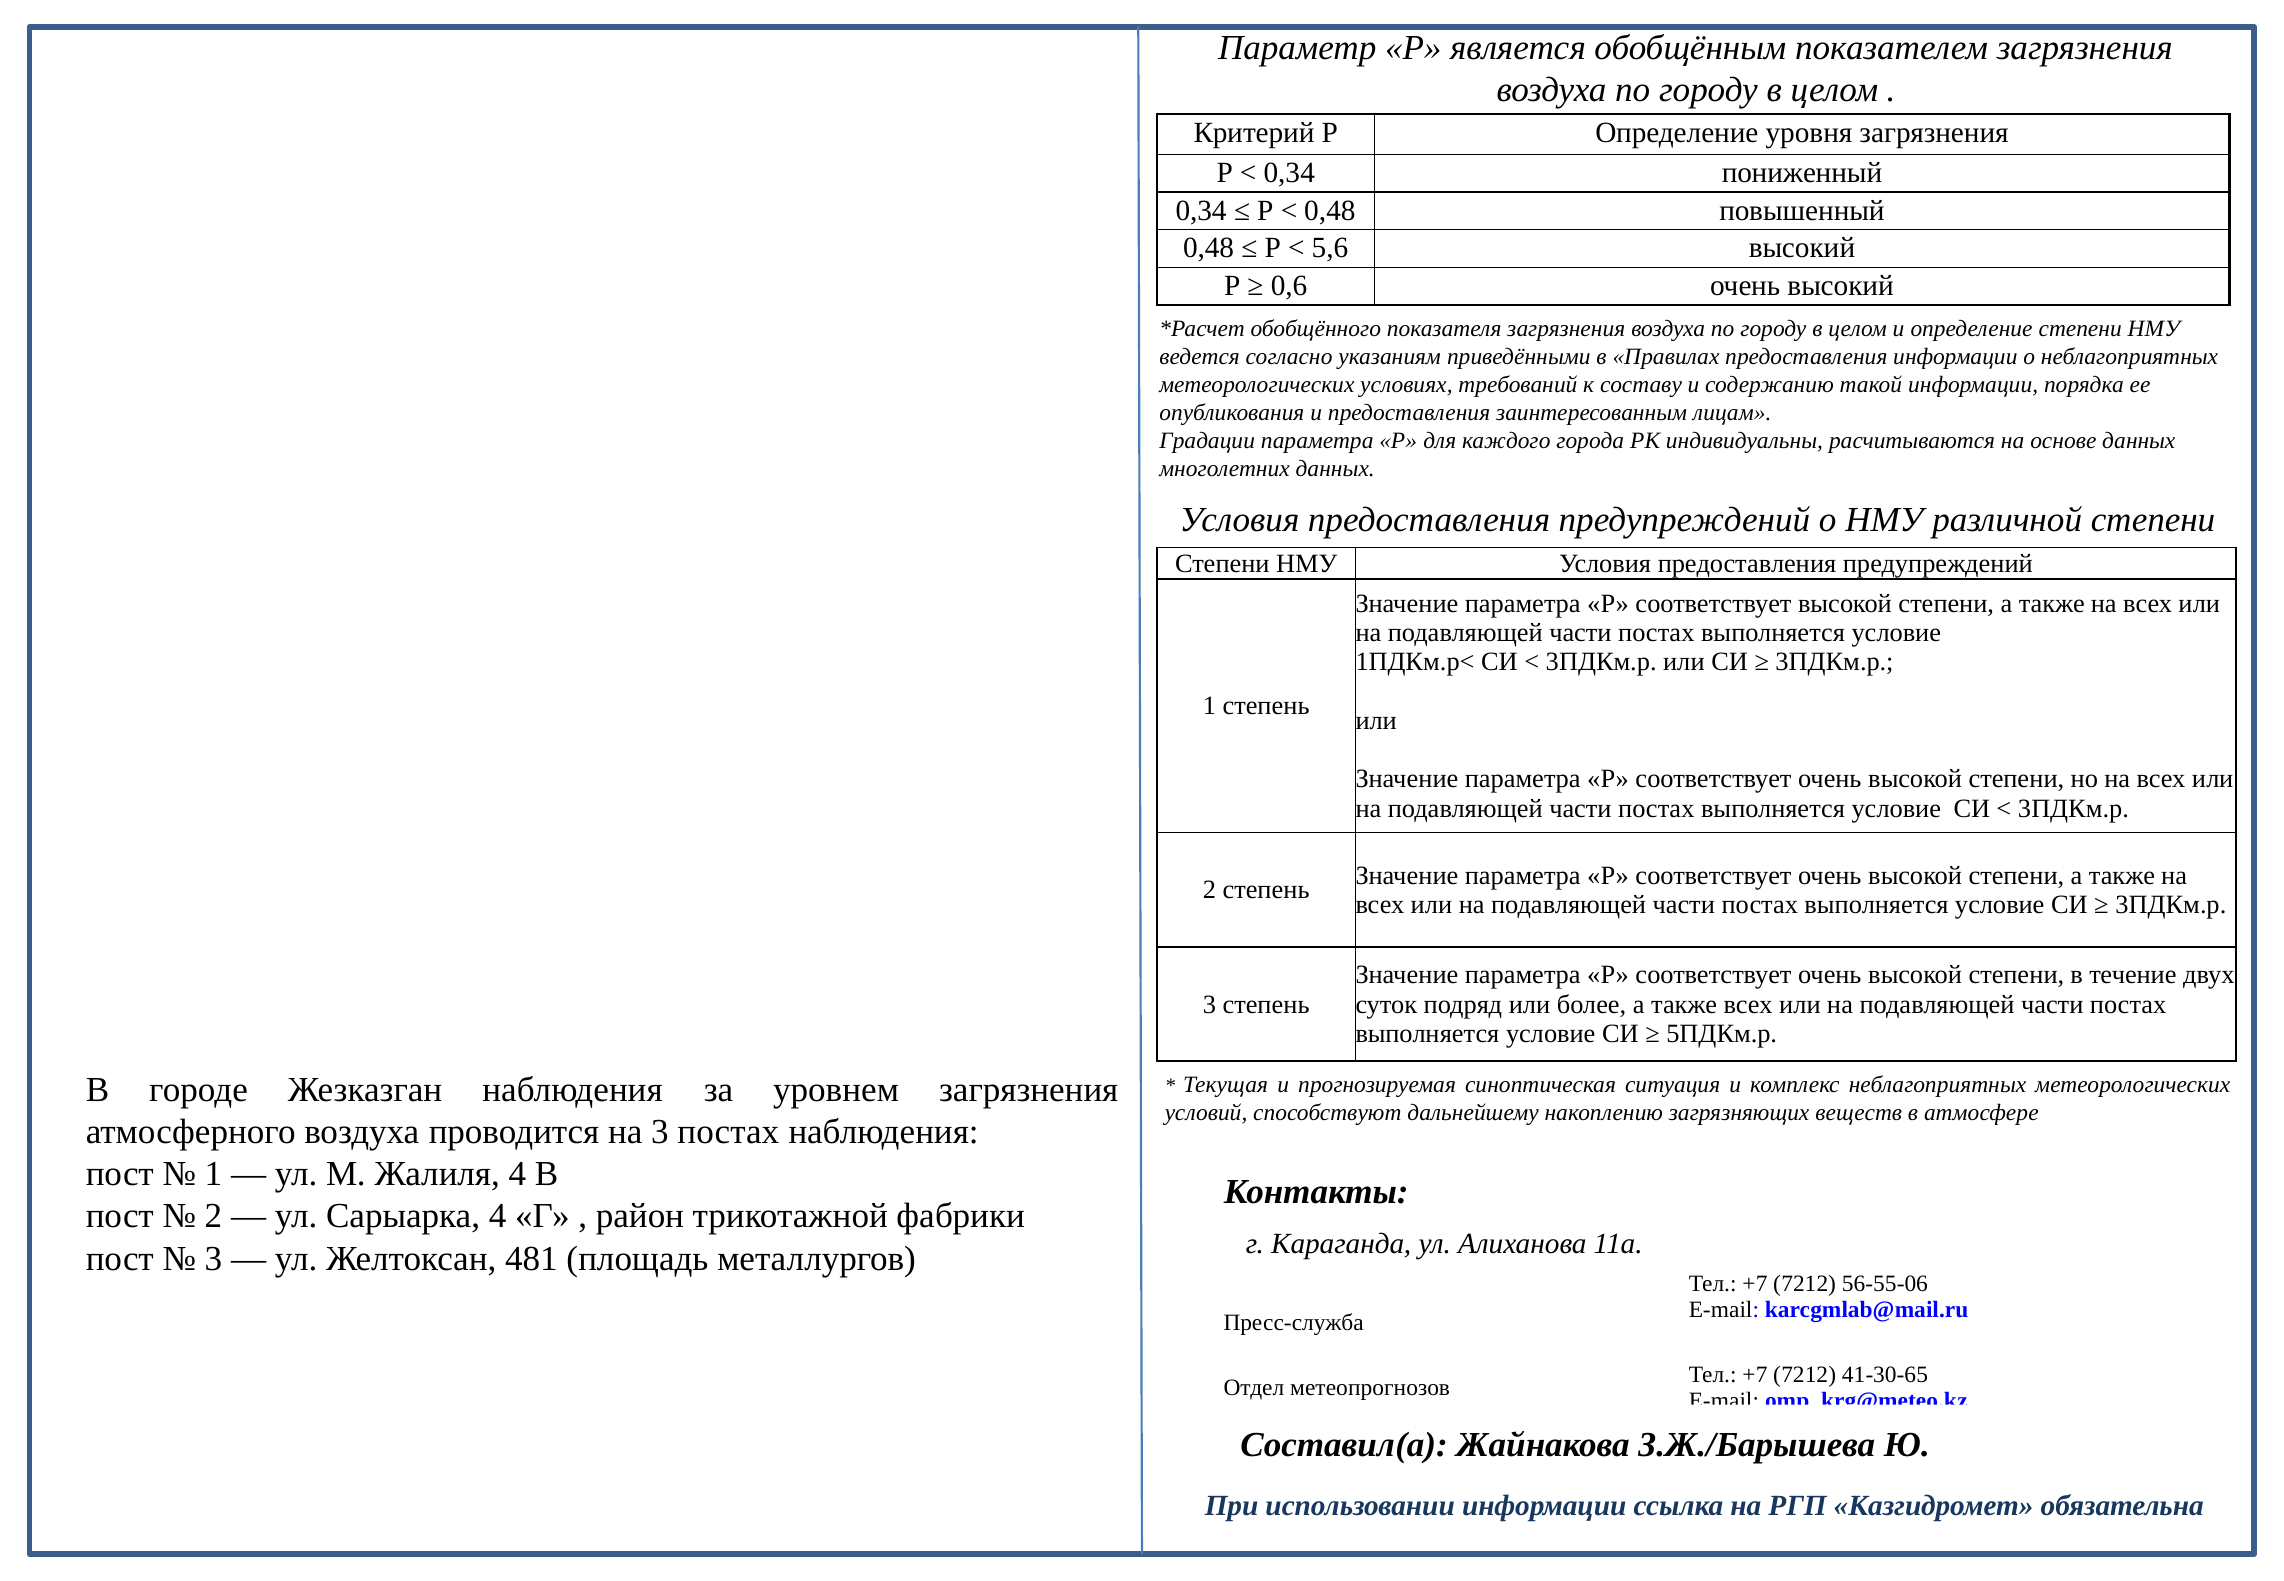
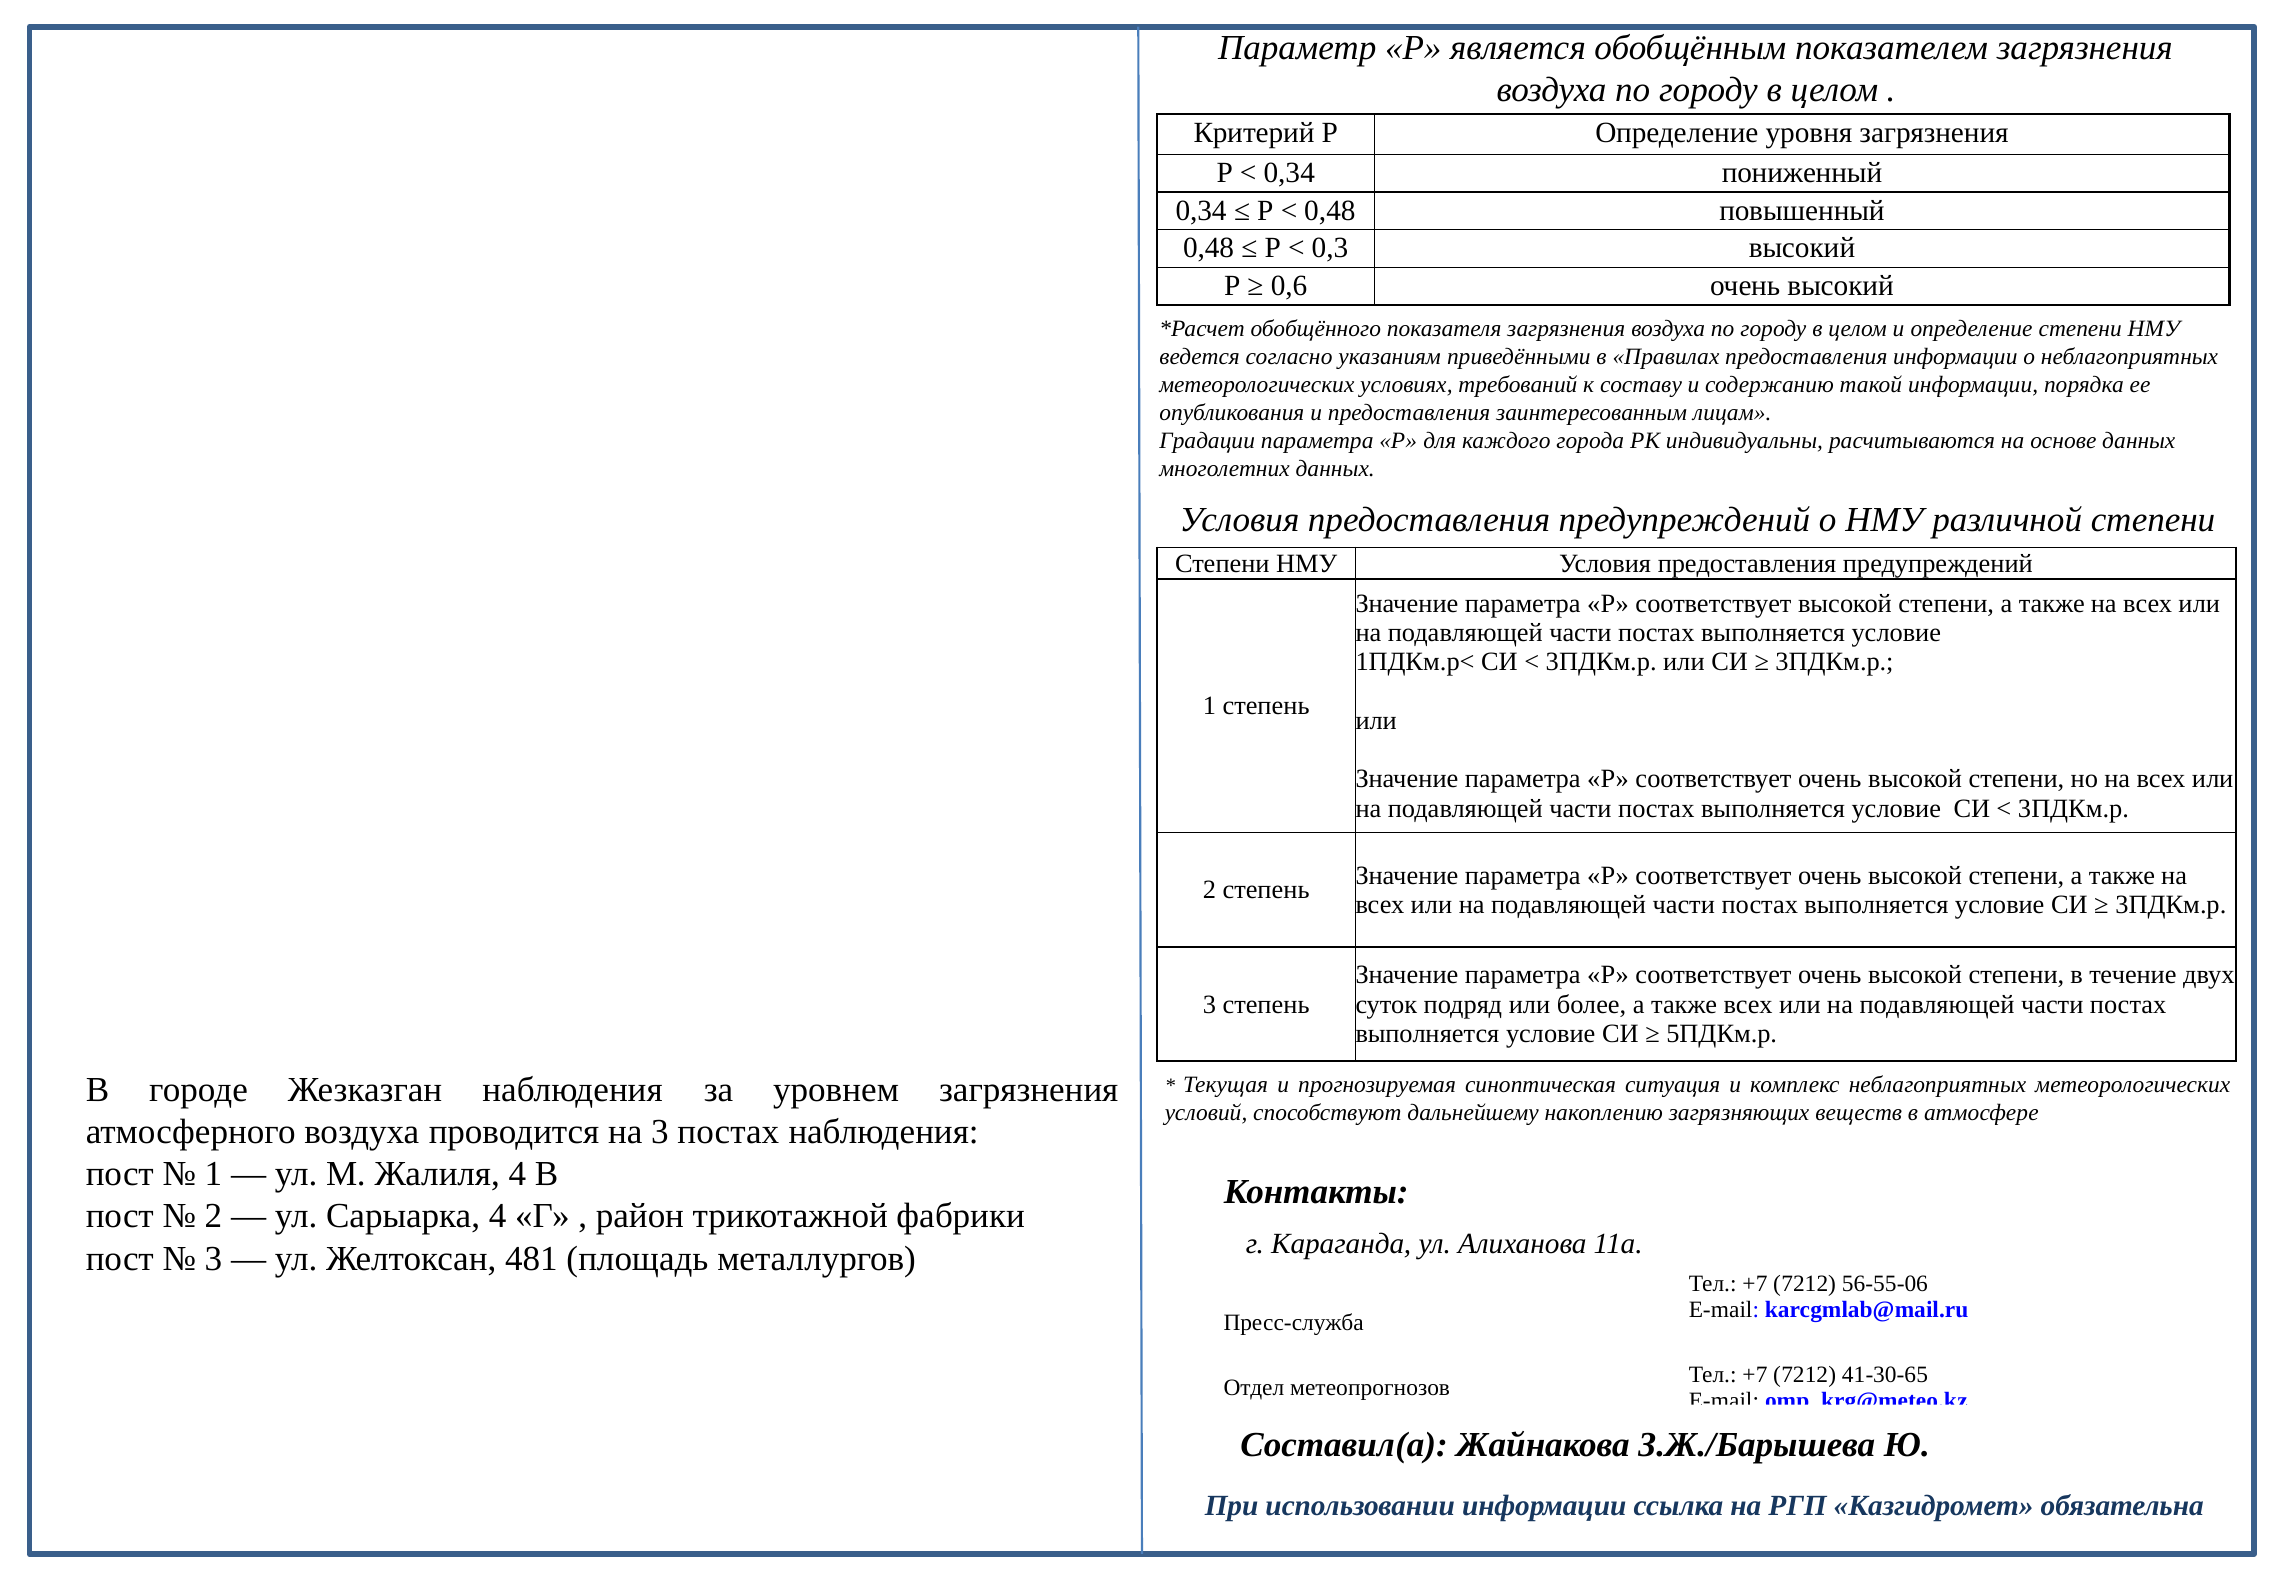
5,6: 5,6 -> 0,3 (1330, 248)
